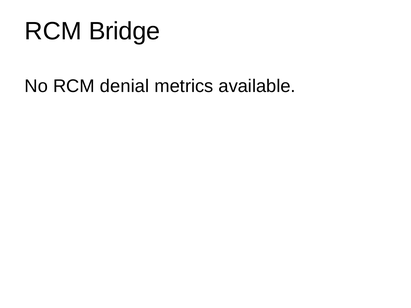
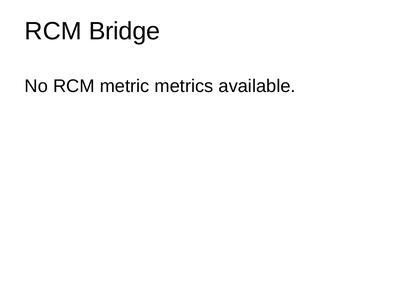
denial: denial -> metric (125, 86)
